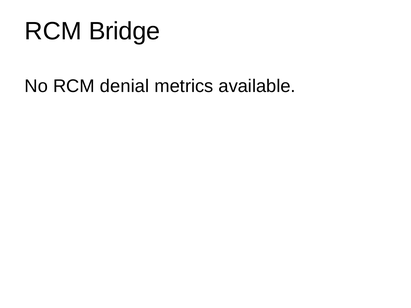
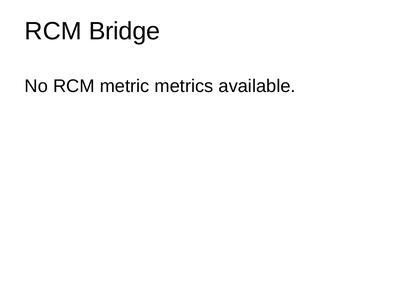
denial: denial -> metric (125, 86)
